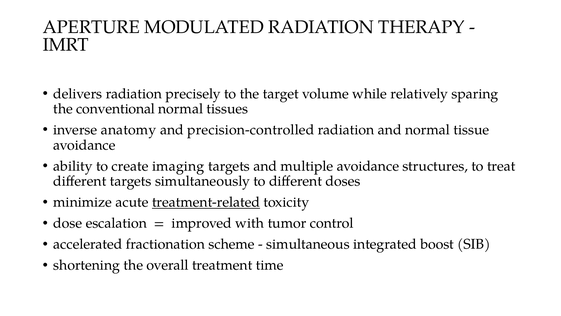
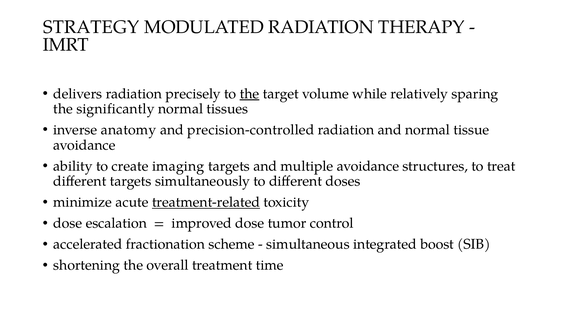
APERTURE: APERTURE -> STRATEGY (91, 27)
the underline: none -> present (250, 94)
conventional: conventional -> significantly (115, 109)
improved with: with -> dose (250, 223)
